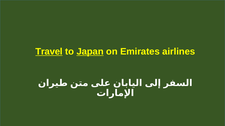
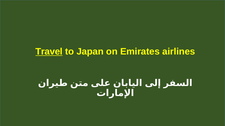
Japan underline: present -> none (90, 52)
